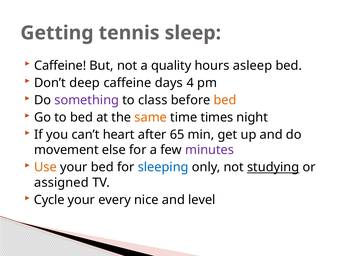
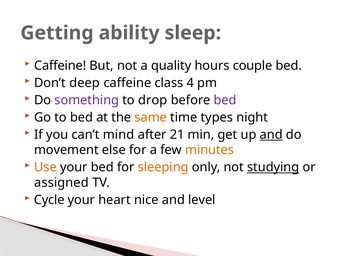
tennis: tennis -> ability (129, 33)
asleep: asleep -> couple (253, 65)
days: days -> class (169, 83)
class: class -> drop (153, 100)
bed colour: orange -> purple (225, 100)
times: times -> types (217, 117)
heart: heart -> mind (119, 135)
65: 65 -> 21 (177, 135)
and underline: none -> present (271, 135)
minutes colour: purple -> orange (210, 150)
sleeping colour: blue -> orange (163, 167)
every: every -> heart (114, 200)
